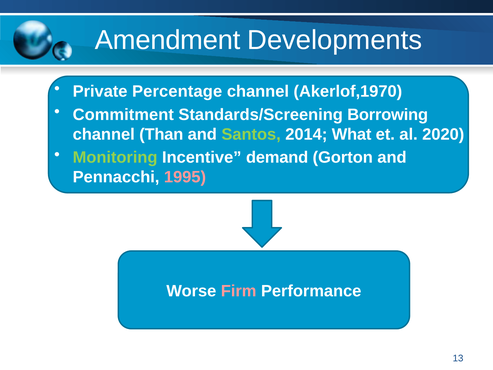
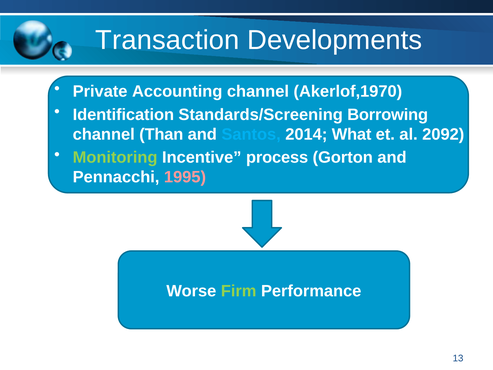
Amendment: Amendment -> Transaction (167, 40)
Percentage: Percentage -> Accounting (177, 92)
Commitment: Commitment -> Identification (123, 115)
Santos colour: light green -> light blue (251, 134)
2020: 2020 -> 2092 (443, 134)
demand: demand -> process (277, 157)
Firm colour: pink -> light green (239, 291)
